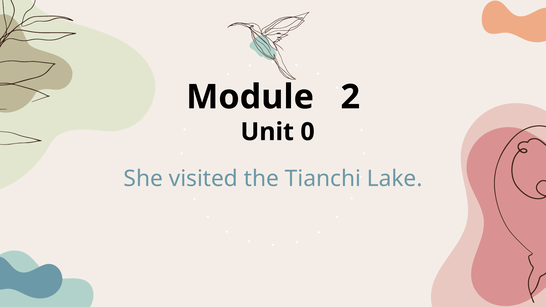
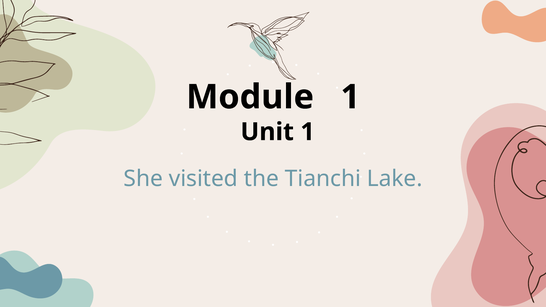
Module 2: 2 -> 1 (350, 97)
Unit 0: 0 -> 1 (308, 132)
